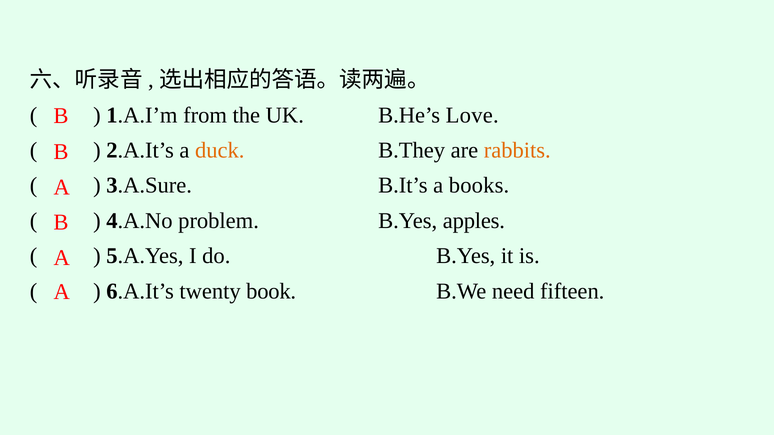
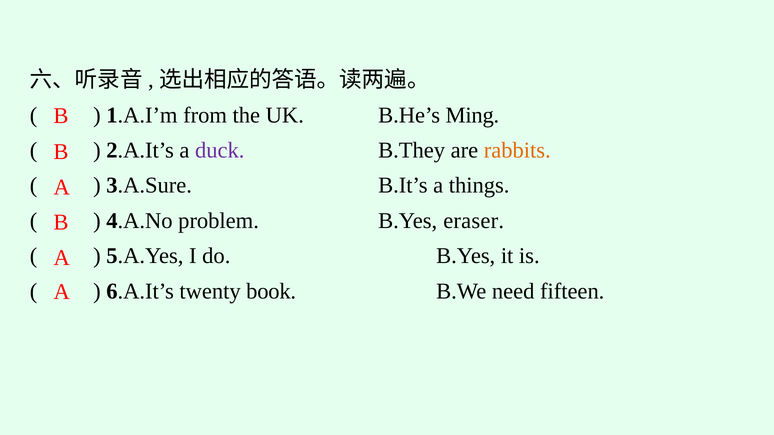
Love: Love -> Ming (472, 115)
duck colour: orange -> purple (220, 150)
books: books -> things (479, 186)
apples: apples -> eraser (474, 221)
